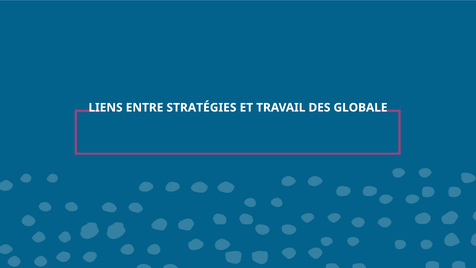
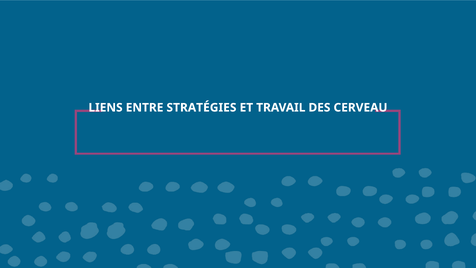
GLOBALE: GLOBALE -> CERVEAU (360, 107)
